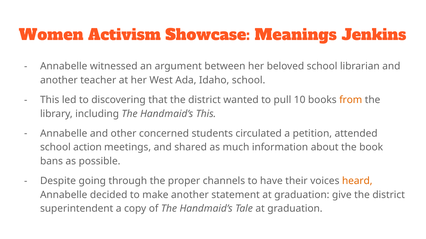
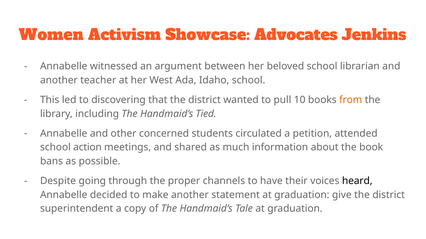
Meanings: Meanings -> Advocates (296, 35)
Handmaid’s This: This -> Tied (206, 114)
heard colour: orange -> black (357, 181)
